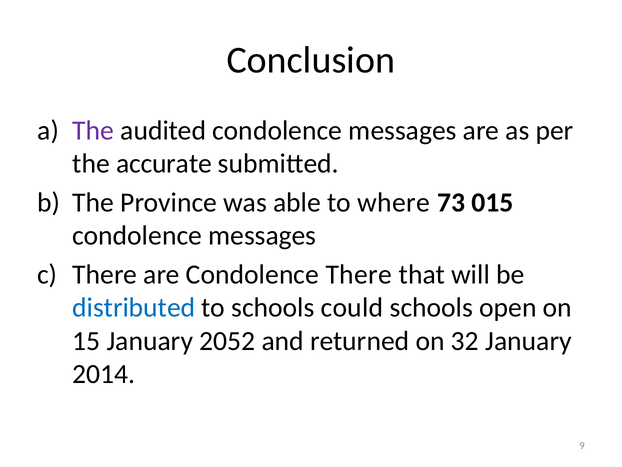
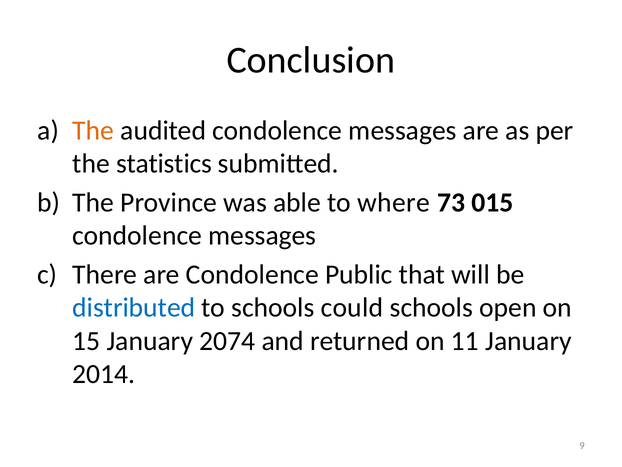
The colour: purple -> orange (93, 130)
accurate: accurate -> statistics (164, 164)
Condolence There: There -> Public (359, 274)
2052: 2052 -> 2074 (227, 341)
32: 32 -> 11 (465, 341)
